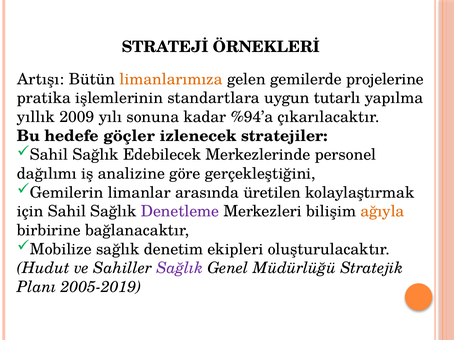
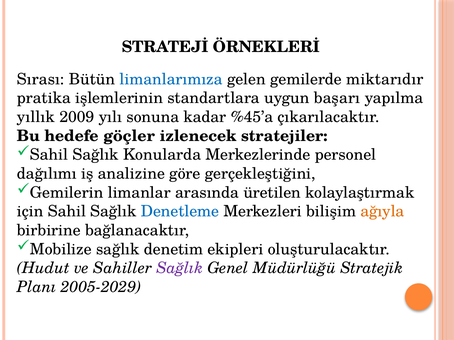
Artışı: Artışı -> Sırası (41, 79)
limanlarımıza colour: orange -> blue (171, 79)
projelerine: projelerine -> miktarıdır (385, 79)
tutarlı: tutarlı -> başarı (337, 98)
%94’a: %94’a -> %45’a (252, 117)
Edebilecek: Edebilecek -> Konularda (162, 155)
Denetleme colour: purple -> blue (180, 212)
2005-2019: 2005-2019 -> 2005-2029 (101, 287)
